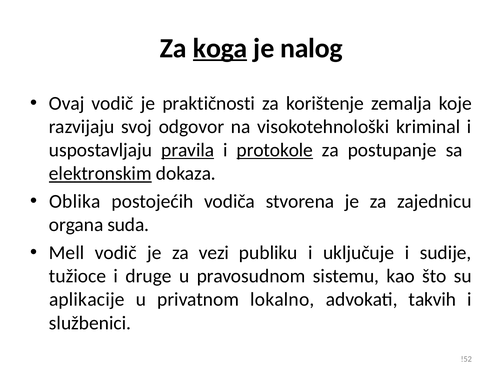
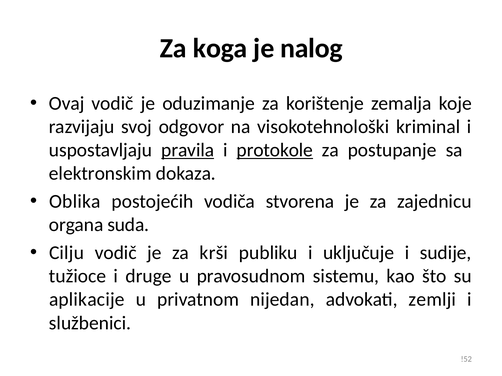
koga underline: present -> none (220, 48)
praktičnosti: praktičnosti -> oduzimanje (209, 103)
elektronskim underline: present -> none (100, 174)
Mell: Mell -> Cilju (67, 253)
vezi: vezi -> krši (214, 253)
lokalno: lokalno -> nijedan (282, 300)
takvih: takvih -> zemlji (432, 300)
